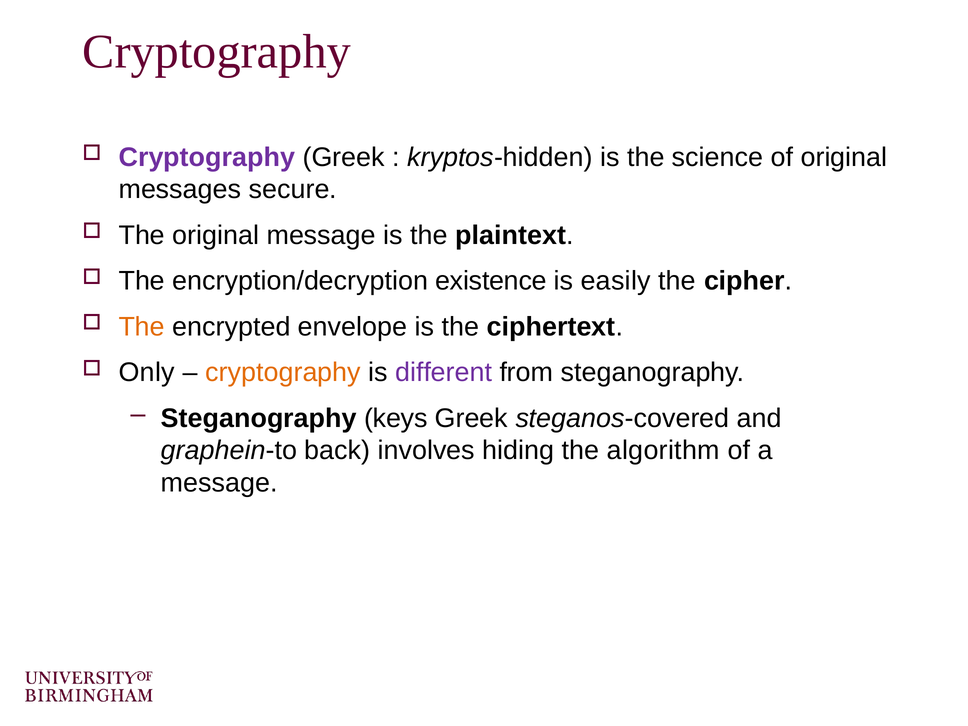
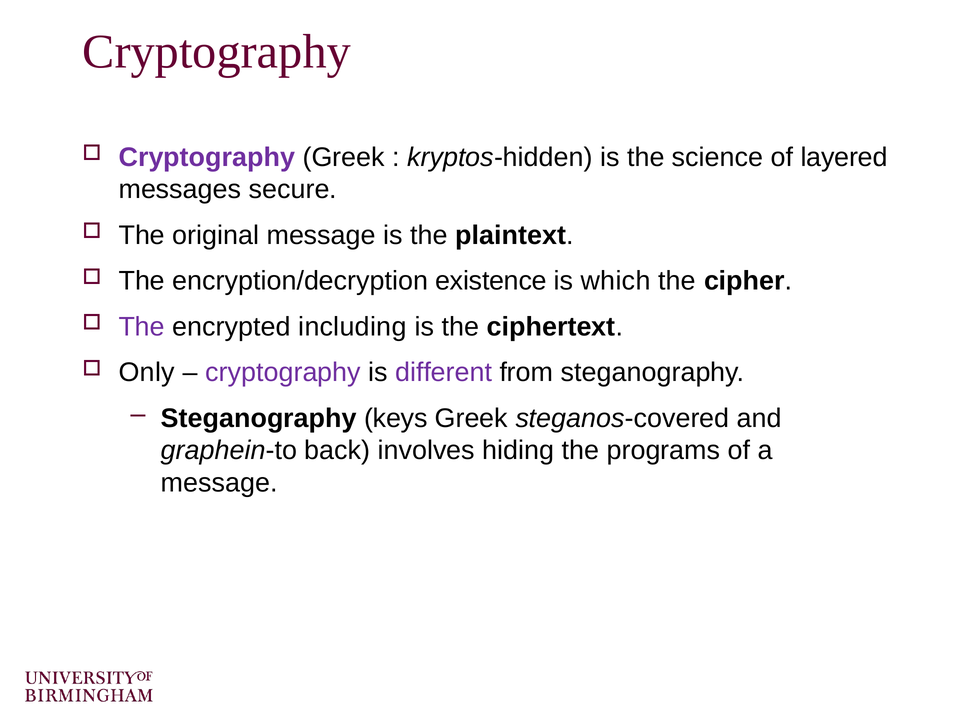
of original: original -> layered (844, 157)
easily: easily -> which (616, 281)
The colour: orange -> purple (142, 327)
envelope: envelope -> including (352, 327)
cryptography colour: orange -> purple (283, 373)
algorithm: algorithm -> programs (663, 451)
